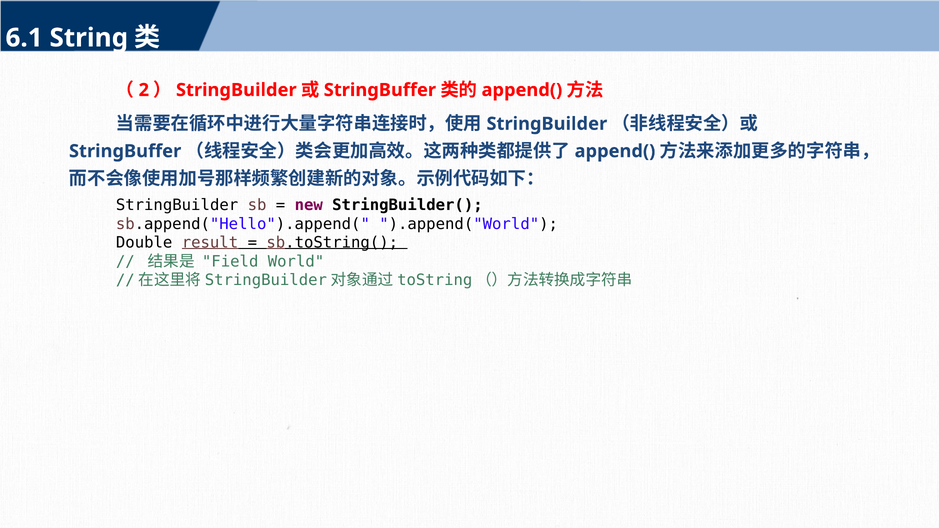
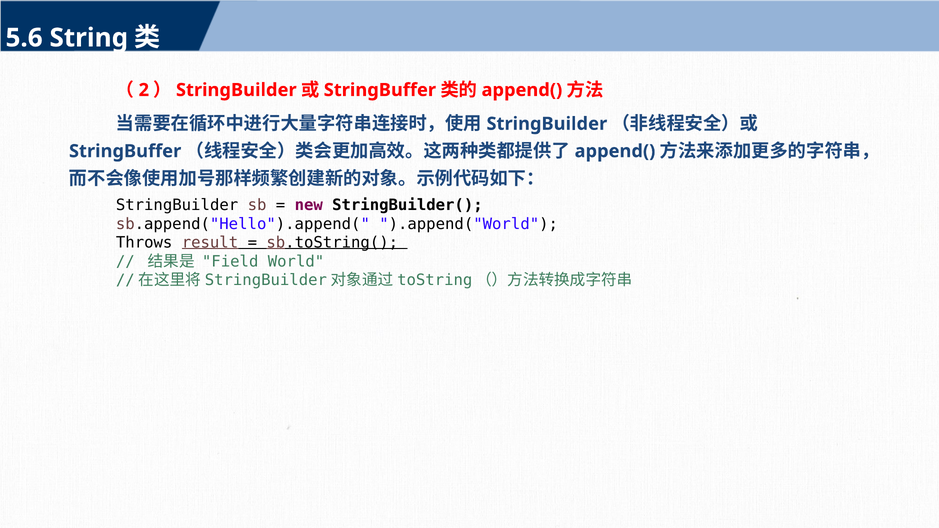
6.1: 6.1 -> 5.6 (24, 38)
Double: Double -> Throws (144, 243)
